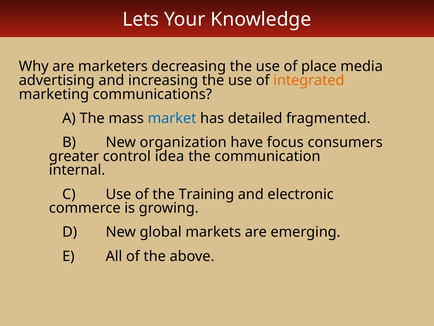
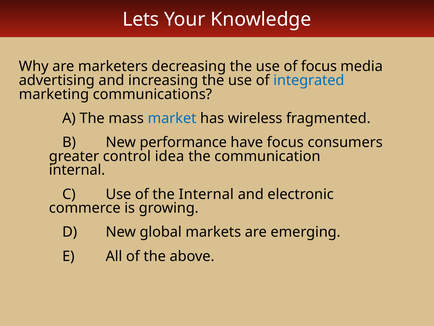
of place: place -> focus (319, 66)
integrated colour: orange -> blue (309, 80)
detailed: detailed -> wireless (255, 118)
organization: organization -> performance (183, 142)
the Training: Training -> Internal (206, 194)
